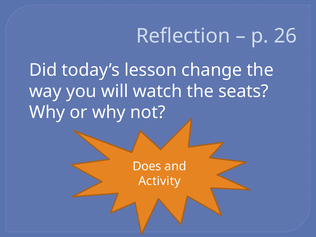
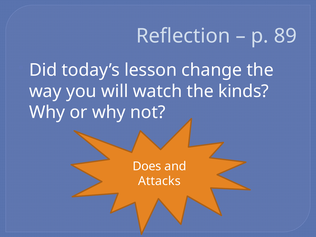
26: 26 -> 89 (285, 36)
seats: seats -> kinds (244, 91)
Activity: Activity -> Attacks (159, 181)
